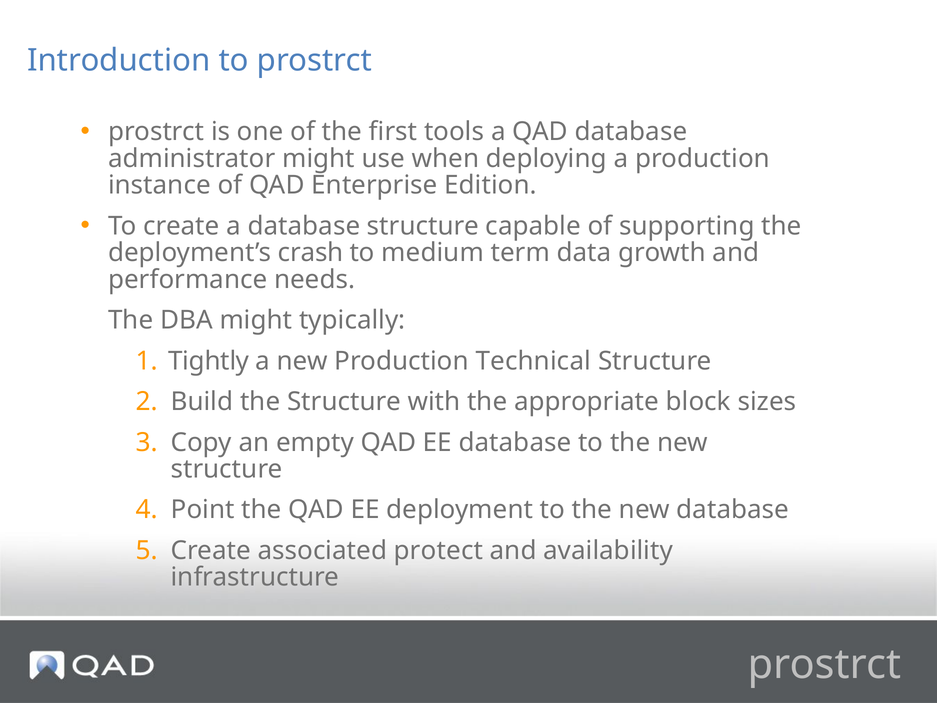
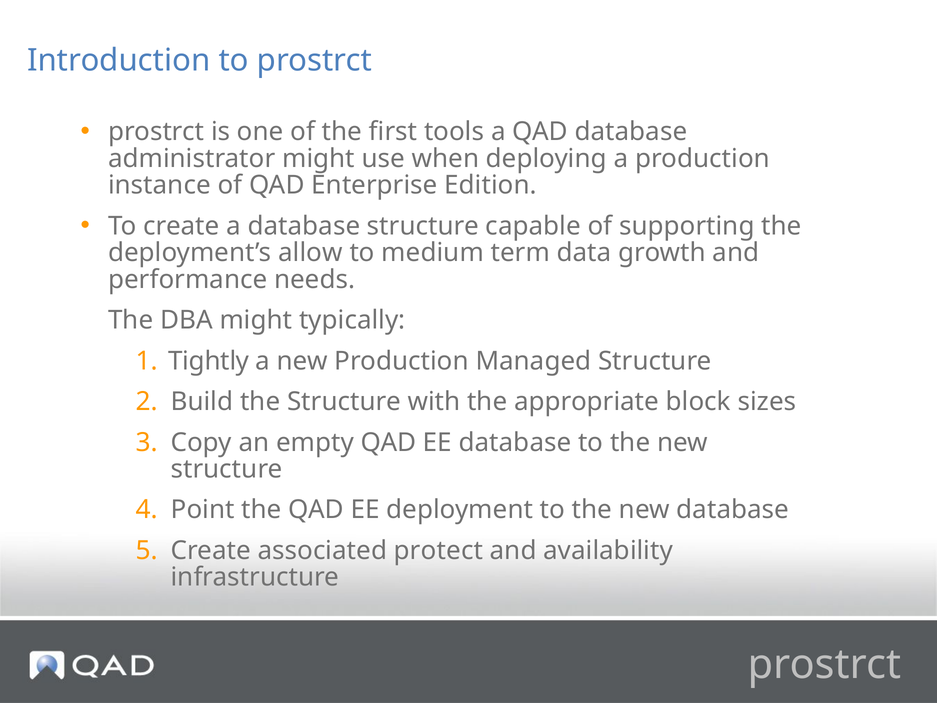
crash: crash -> allow (311, 253)
Technical: Technical -> Managed (533, 361)
